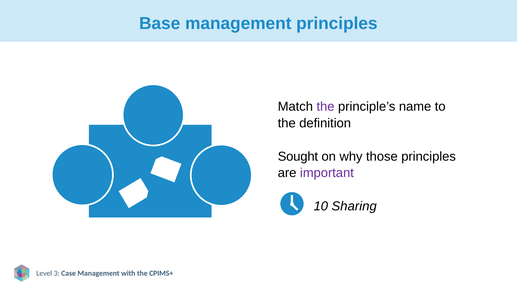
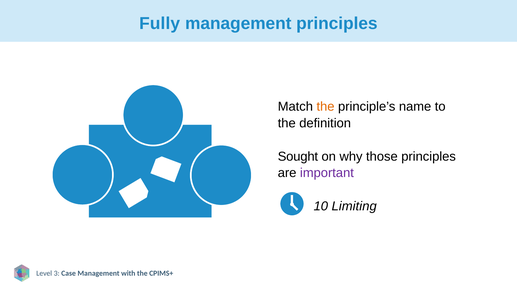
Base: Base -> Fully (160, 23)
the colour: purple -> orange (326, 107)
Sharing: Sharing -> Limiting (354, 206)
